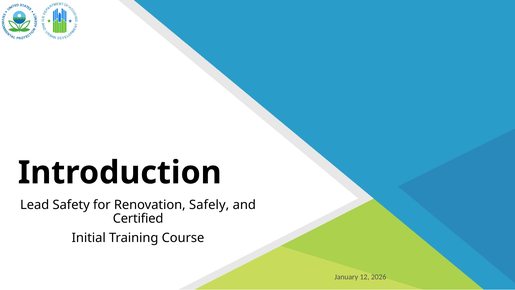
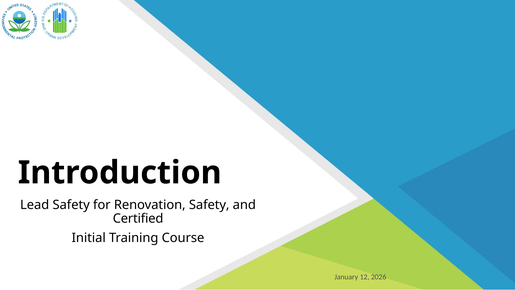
Renovation Safely: Safely -> Safety (209, 205)
